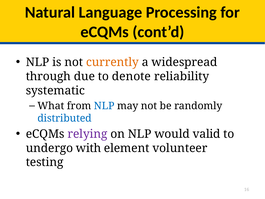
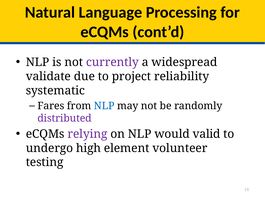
currently colour: orange -> purple (112, 62)
through: through -> validate (48, 76)
denote: denote -> project (132, 76)
What: What -> Fares (51, 106)
distributed colour: blue -> purple (65, 118)
with: with -> high (89, 148)
